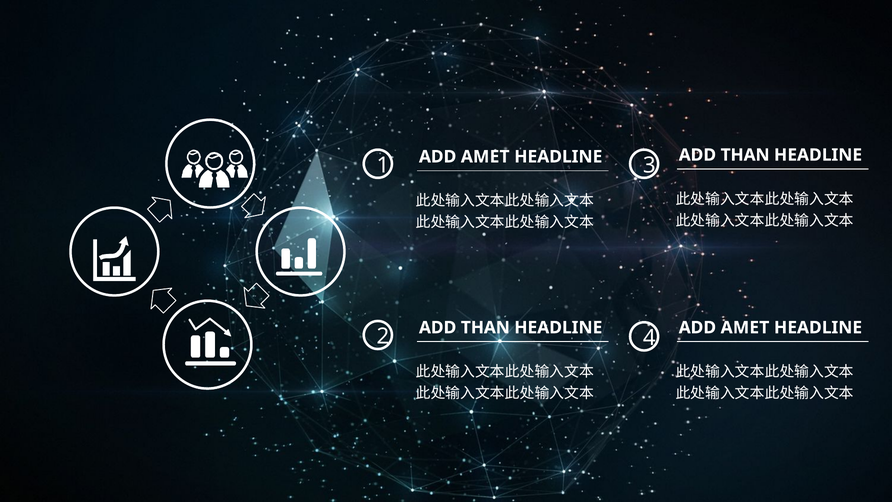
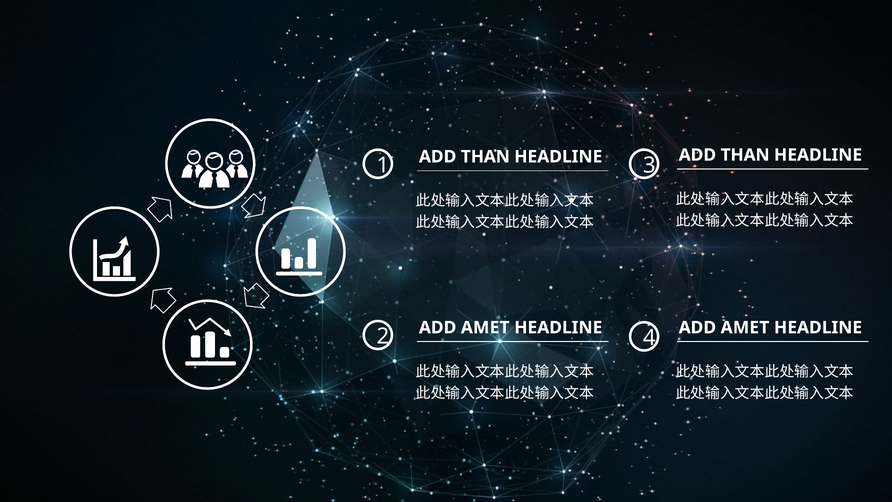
AMET: AMET -> THAN (485, 157)
THAN: THAN -> AMET (485, 327)
